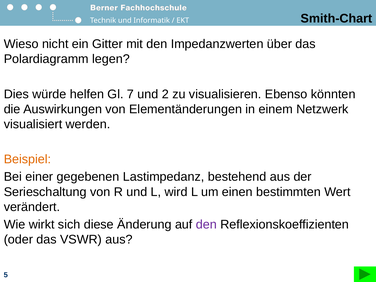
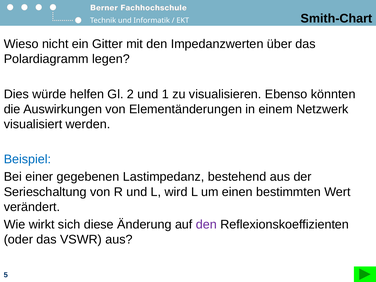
7: 7 -> 2 (130, 94)
2: 2 -> 1 (165, 94)
Beispiel colour: orange -> blue (27, 159)
